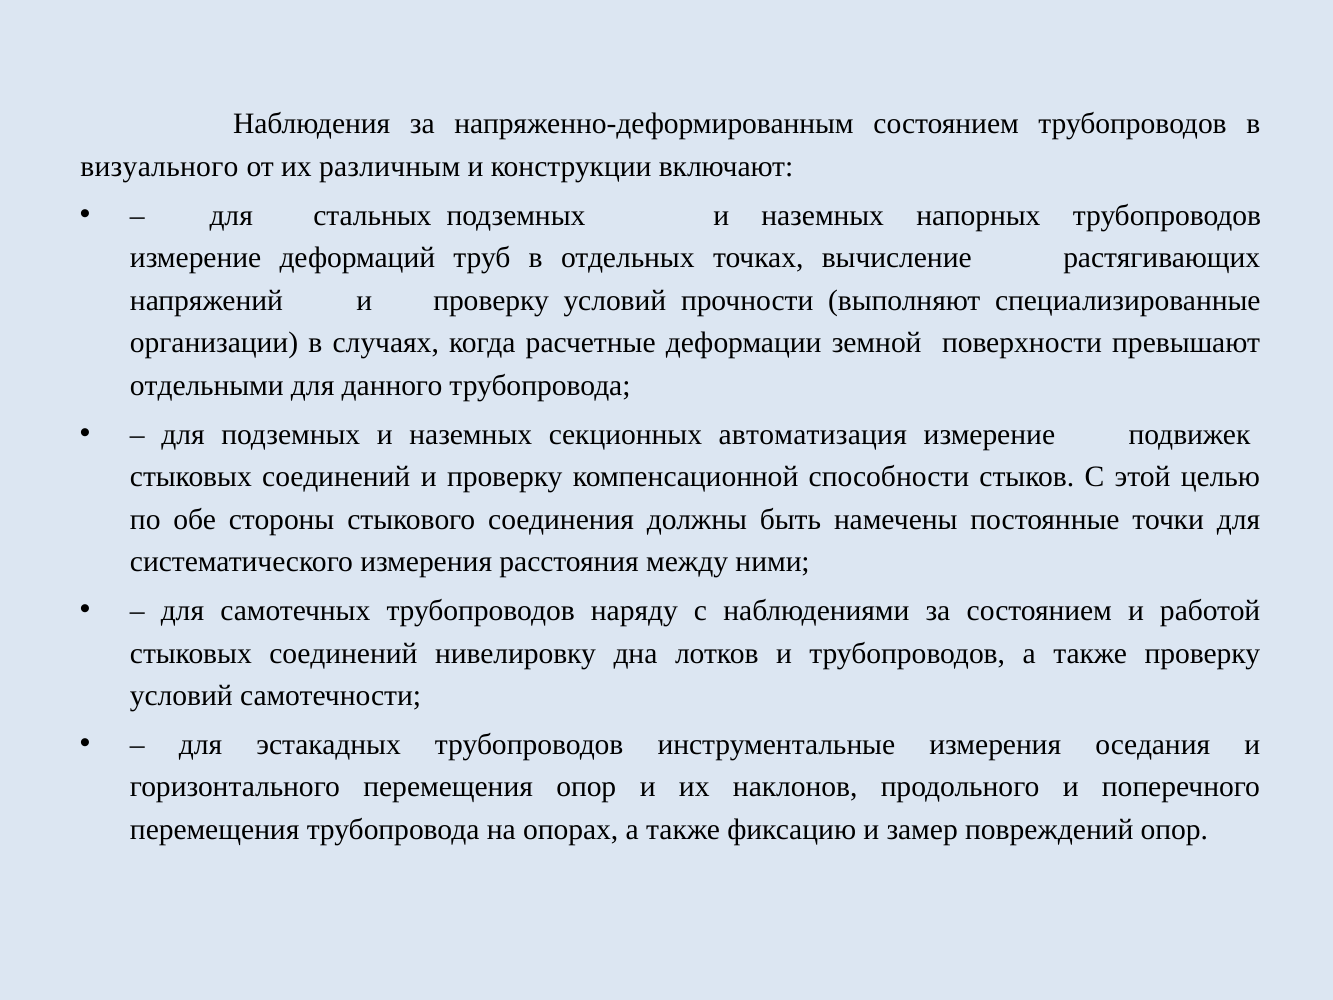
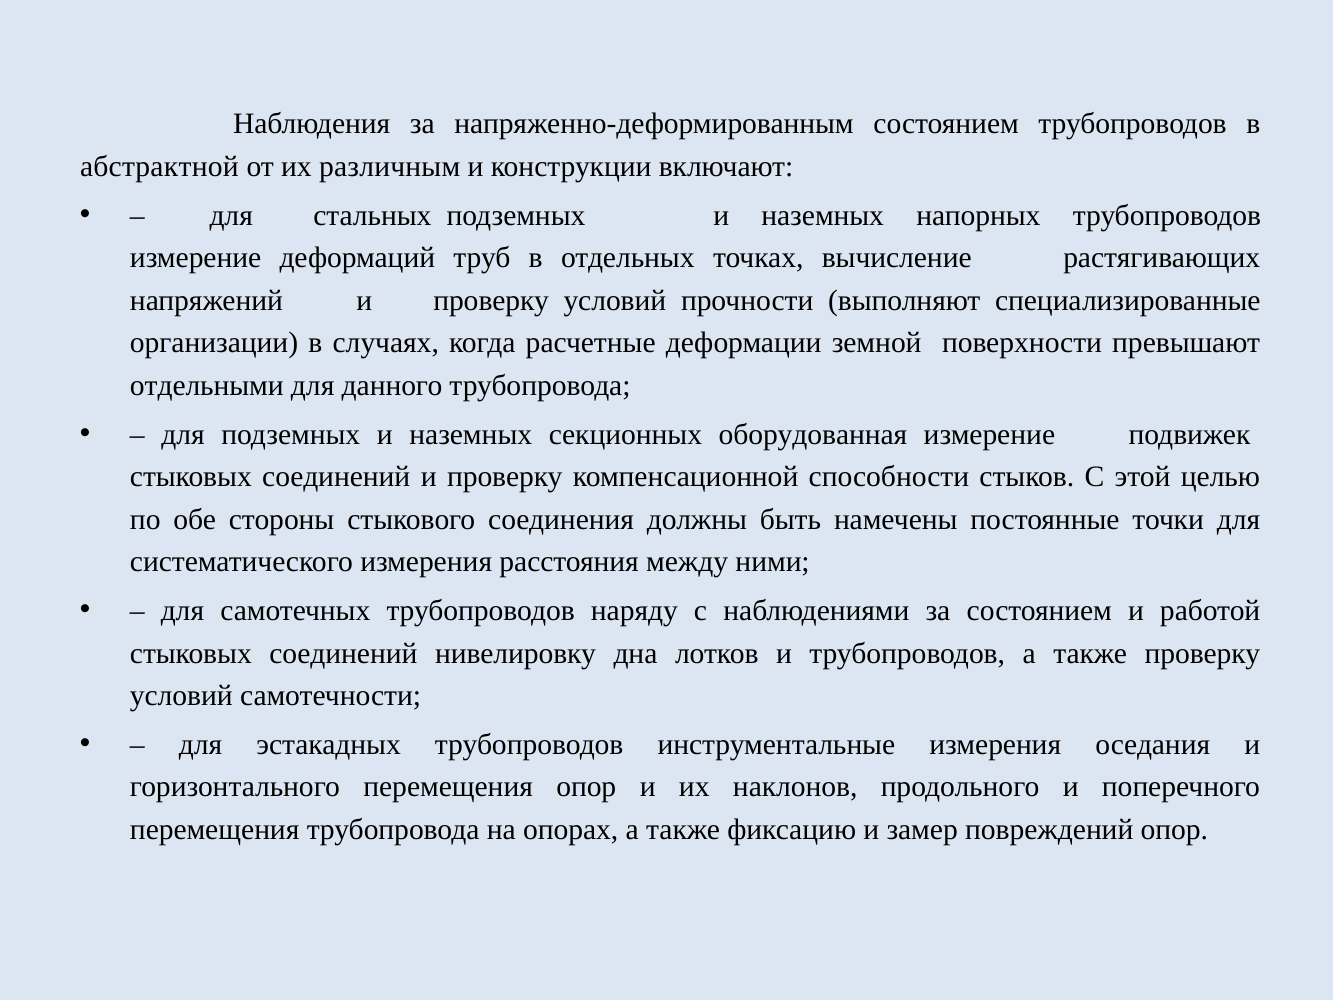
визуального: визуального -> абстрактной (159, 167)
автоматизация: автоматизация -> оборудованная (813, 434)
